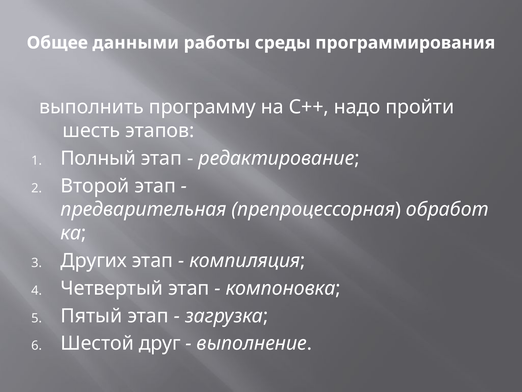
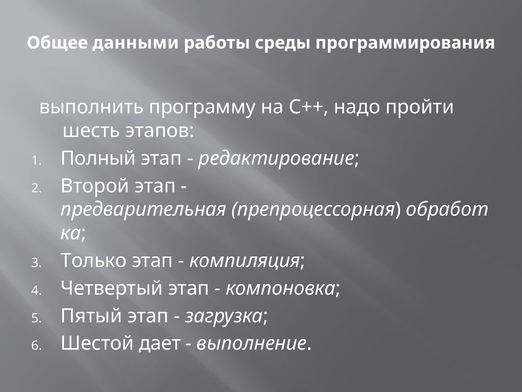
Других: Других -> Только (94, 260)
друг: друг -> дает (160, 343)
